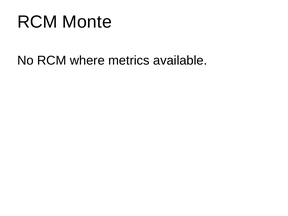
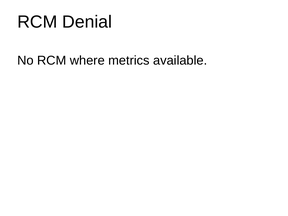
Monte: Monte -> Denial (87, 22)
